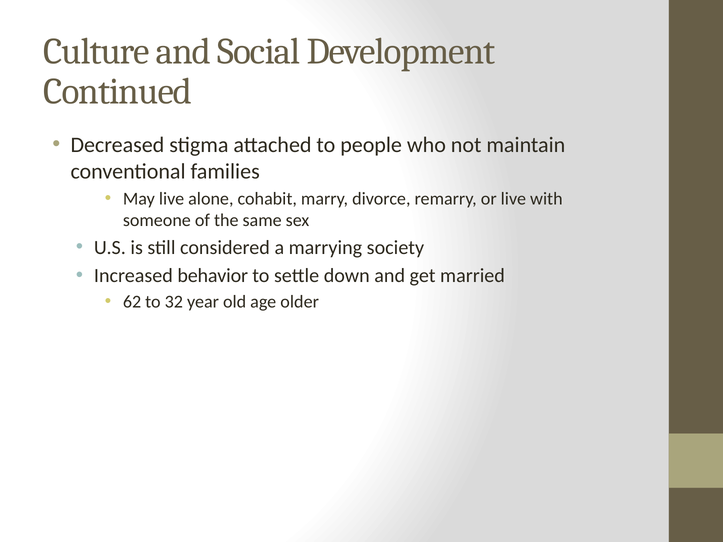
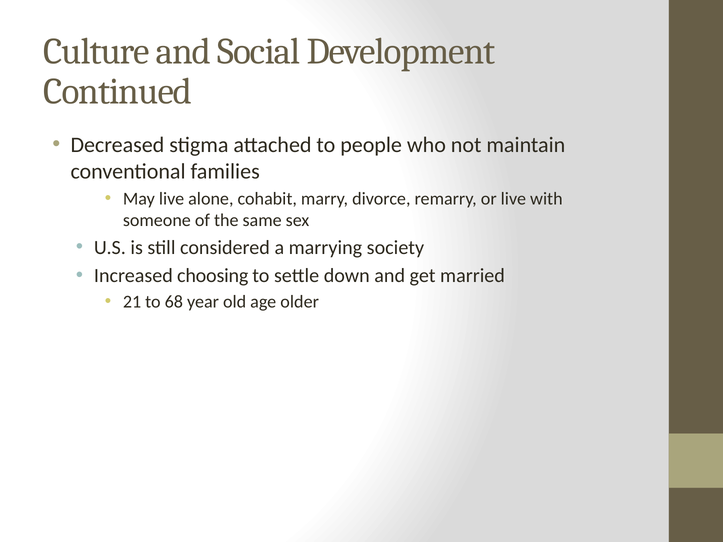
behavior: behavior -> choosing (213, 276)
62: 62 -> 21 (132, 302)
32: 32 -> 68 (174, 302)
